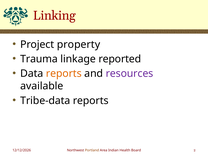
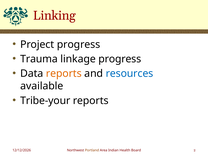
Project property: property -> progress (79, 44)
linkage reported: reported -> progress (120, 59)
resources colour: purple -> blue (130, 74)
Tribe-data: Tribe-data -> Tribe-your (45, 101)
